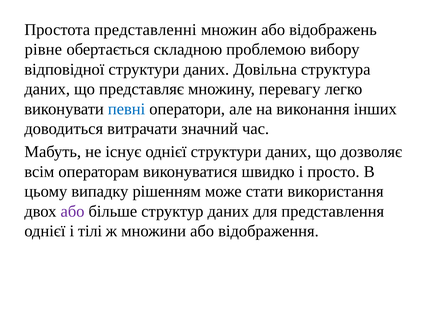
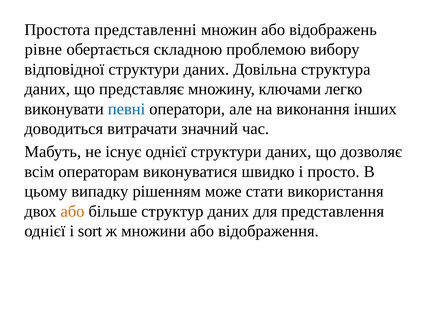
перевагу: перевагу -> ключами (290, 89)
або colour: purple -> orange (72, 211)
тілі: тілі -> sort (90, 231)
